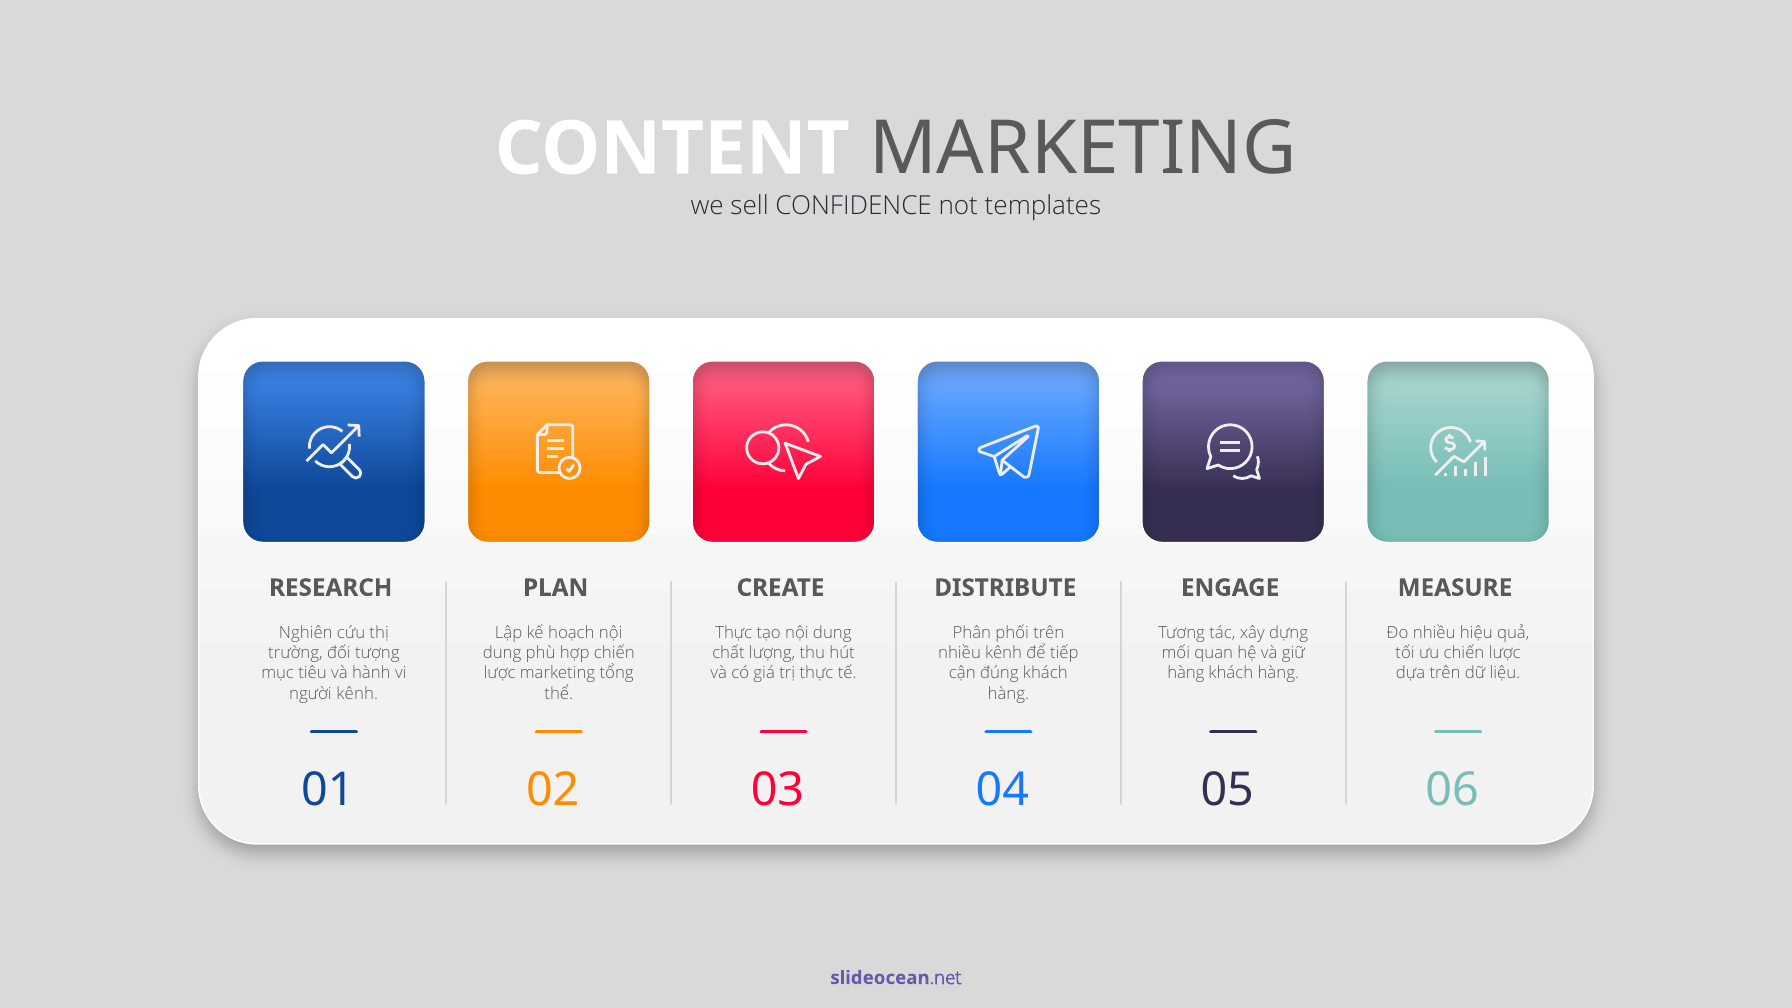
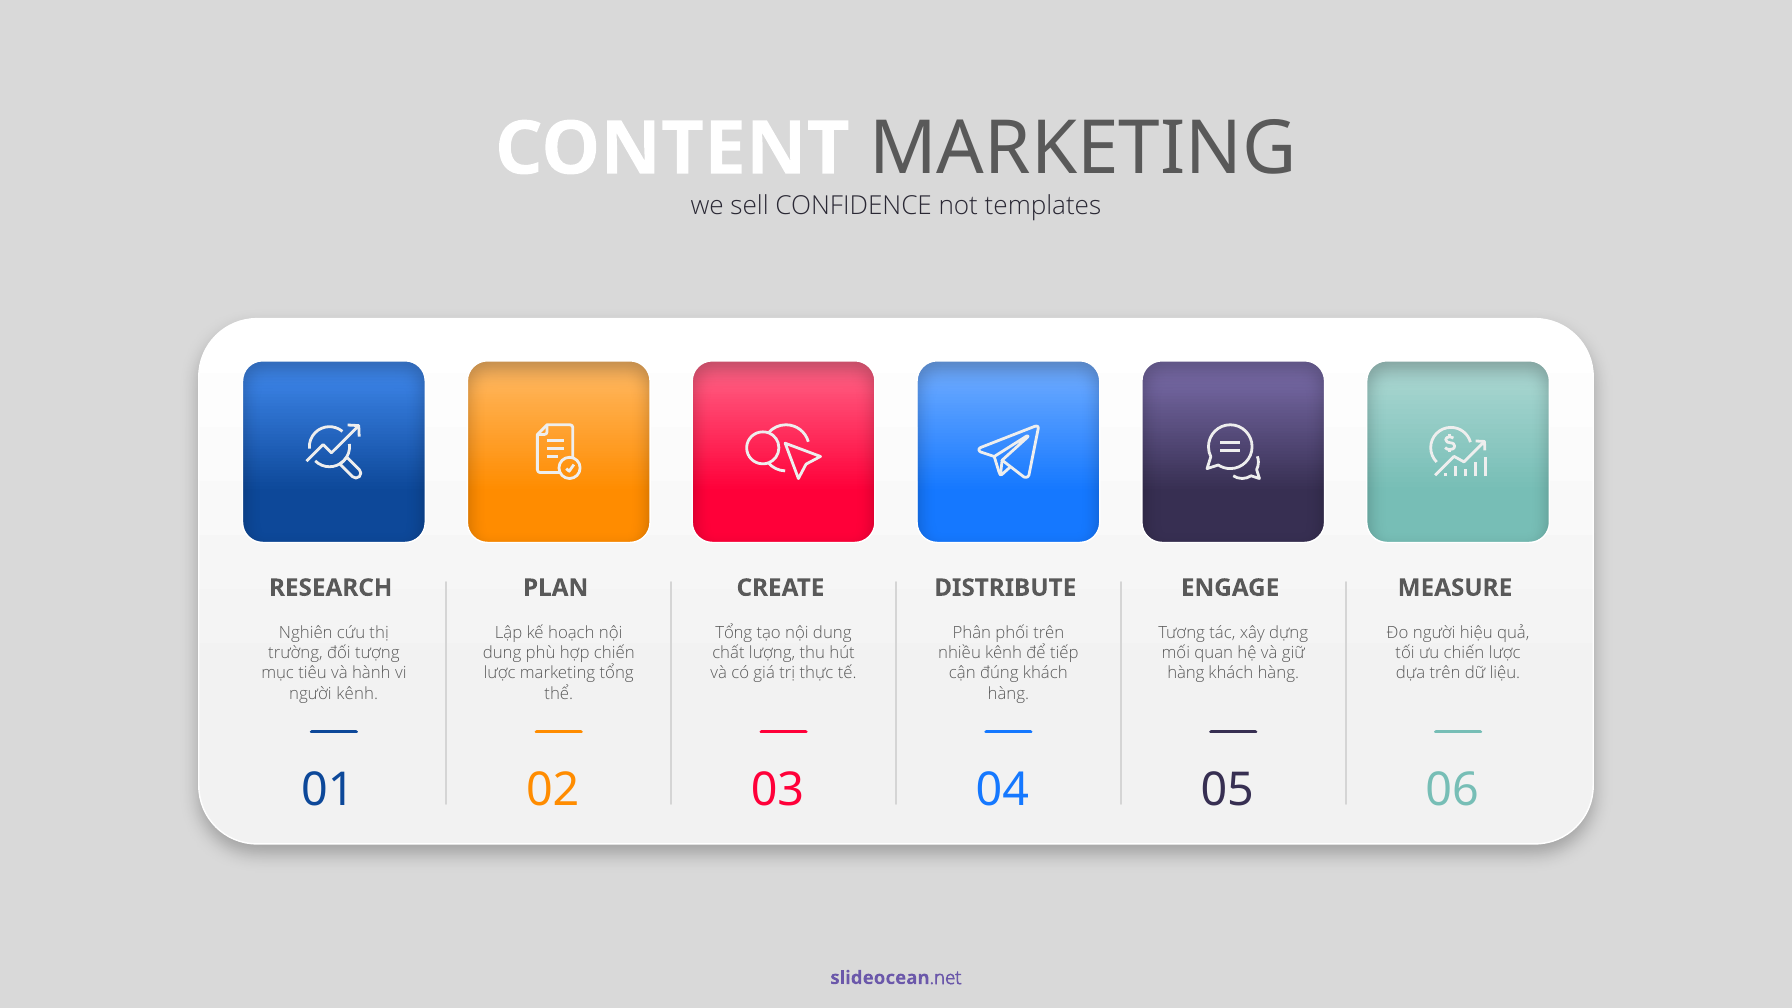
Thực: Thực -> Tổng (734, 633)
Đo nhiều: nhiều -> người (1434, 633)
